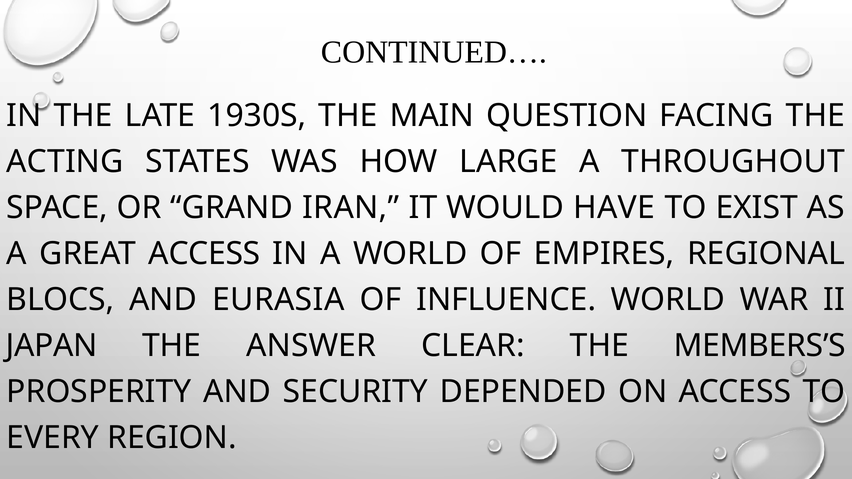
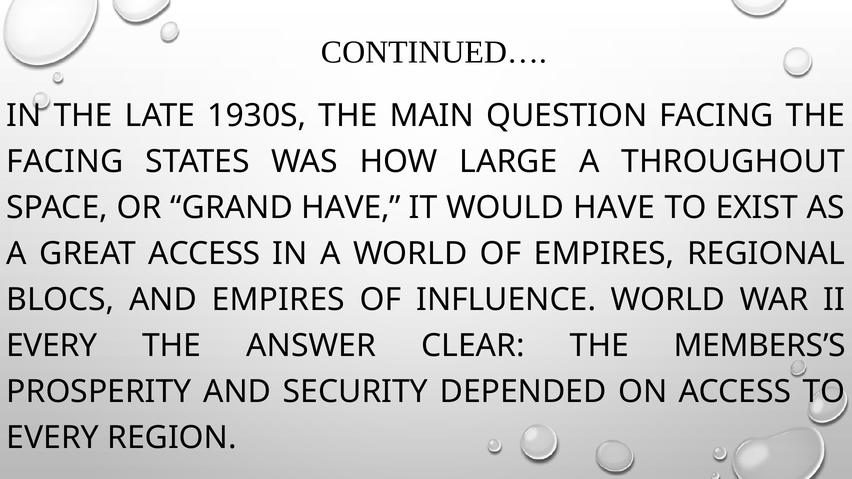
ACTING: ACTING -> FACING (65, 162)
GRAND IRAN: IRAN -> HAVE (351, 208)
AND EURASIA: EURASIA -> EMPIRES (278, 300)
JAPAN: JAPAN -> EVERY (52, 346)
